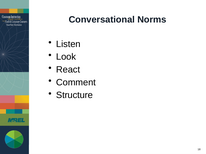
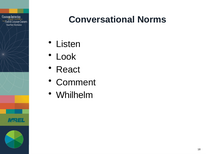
Structure: Structure -> Whilhelm (75, 95)
